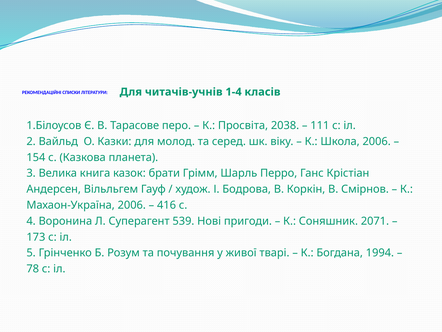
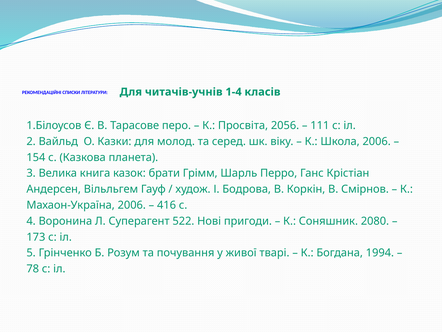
2038: 2038 -> 2056 (285, 125)
539: 539 -> 522 (183, 221)
2071: 2071 -> 2080 (375, 221)
